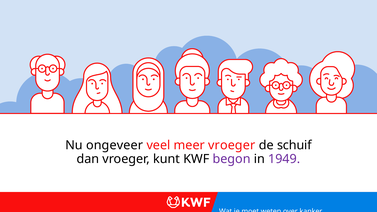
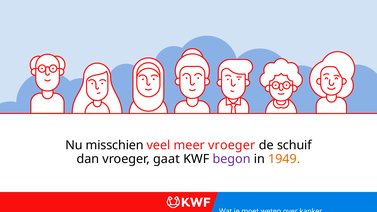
ongeveer: ongeveer -> misschien (115, 145)
kunt: kunt -> gaat (166, 159)
1949 colour: purple -> orange (284, 159)
